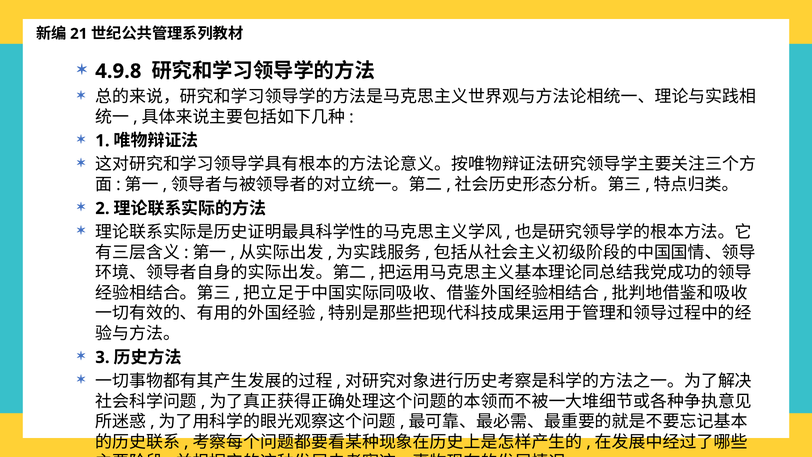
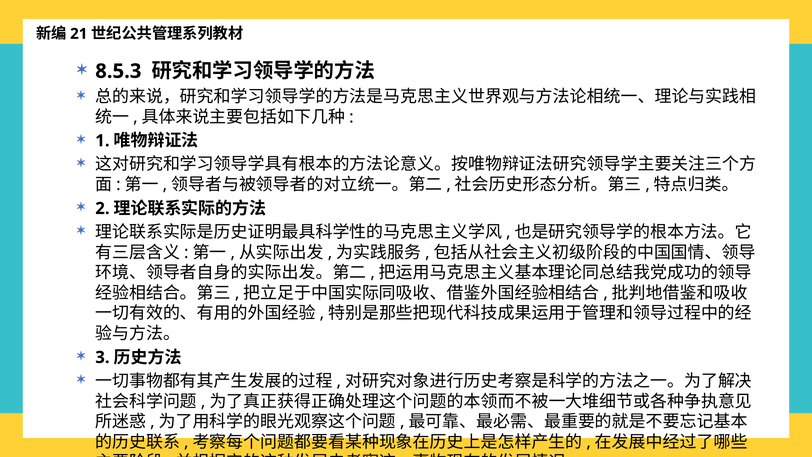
4.9.8: 4.9.8 -> 8.5.3 (118, 71)
